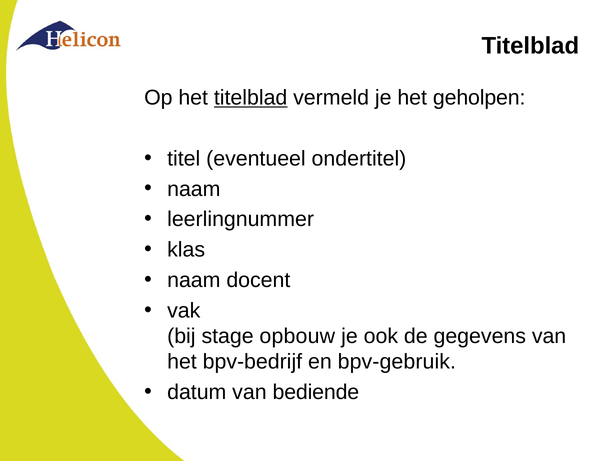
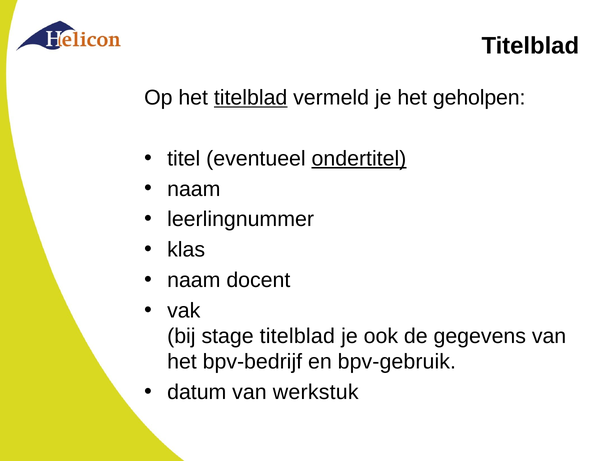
ondertitel underline: none -> present (359, 159)
stage opbouw: opbouw -> titelblad (297, 336)
bediende: bediende -> werkstuk (316, 392)
